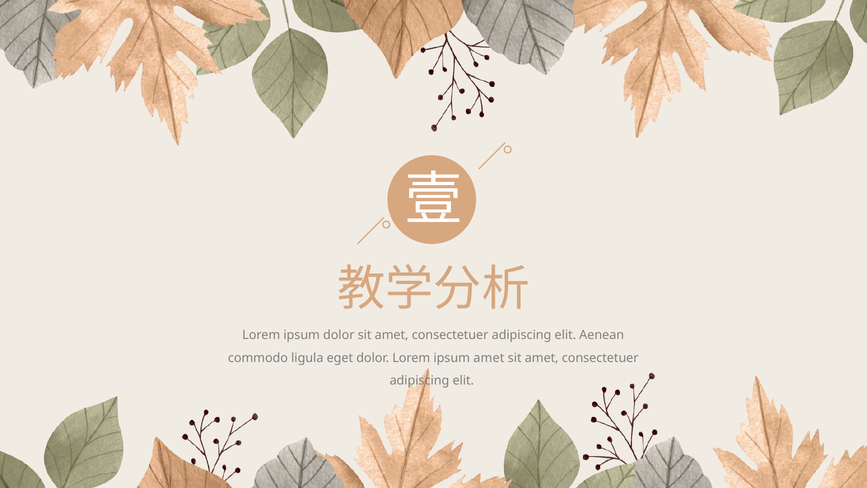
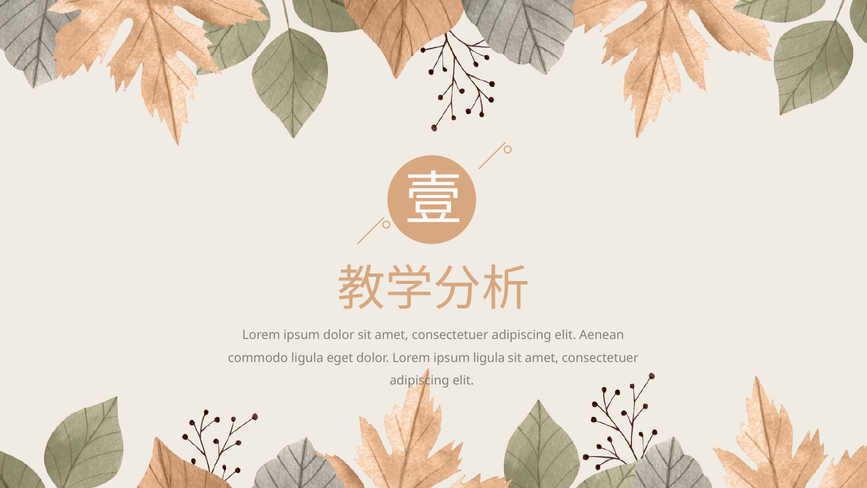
ipsum amet: amet -> ligula (489, 358)
